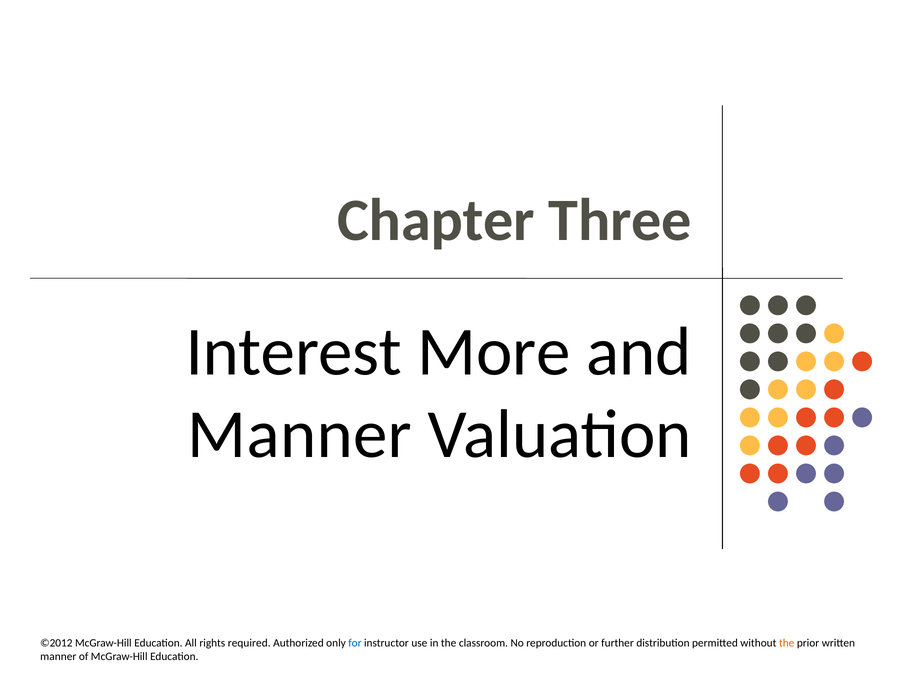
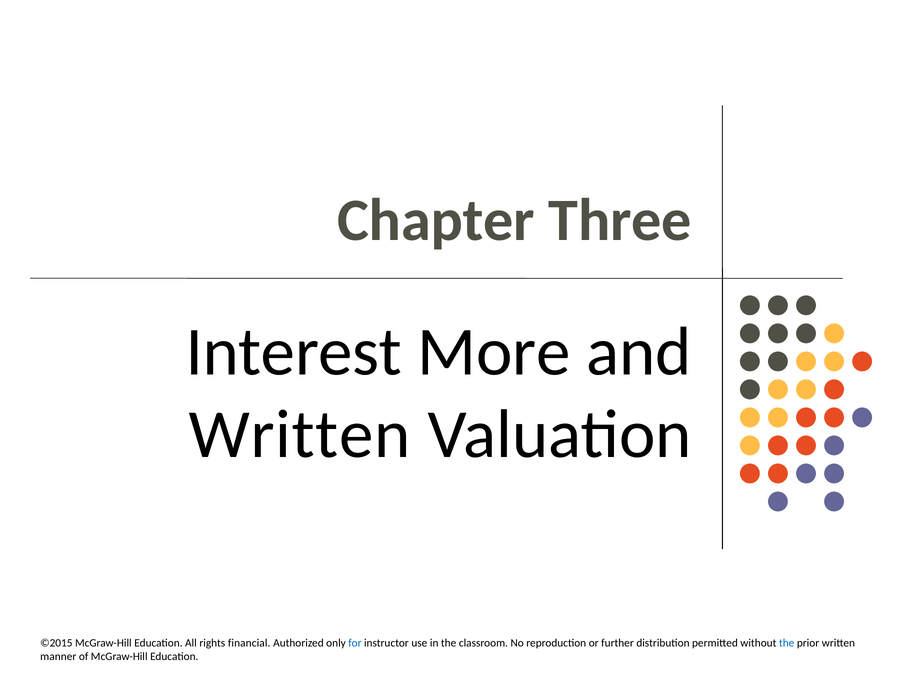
Manner: Manner -> Written (299, 435)
©2012: ©2012 -> ©2015 (56, 643)
required: required -> financial (249, 643)
the colour: orange -> blue (787, 643)
